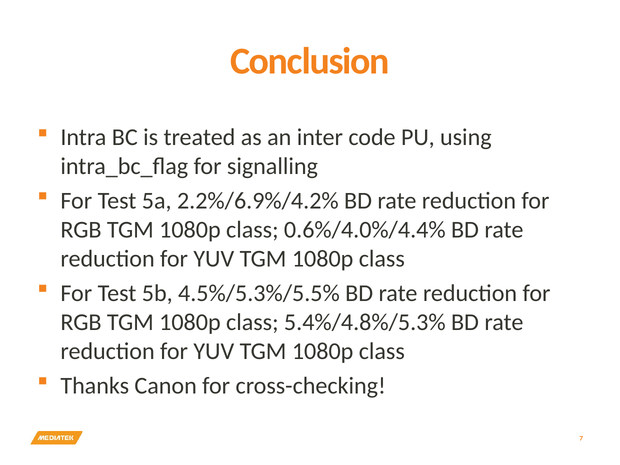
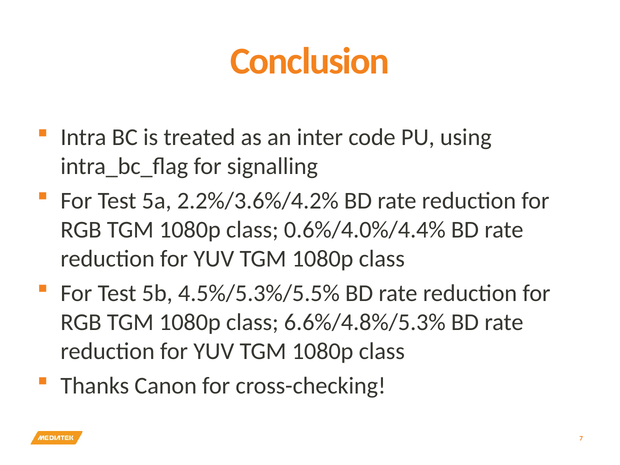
2.2%/6.9%/4.2%: 2.2%/6.9%/4.2% -> 2.2%/3.6%/4.2% (258, 201)
5.4%/4.8%/5.3%: 5.4%/4.8%/5.3% -> 6.6%/4.8%/5.3% (365, 322)
